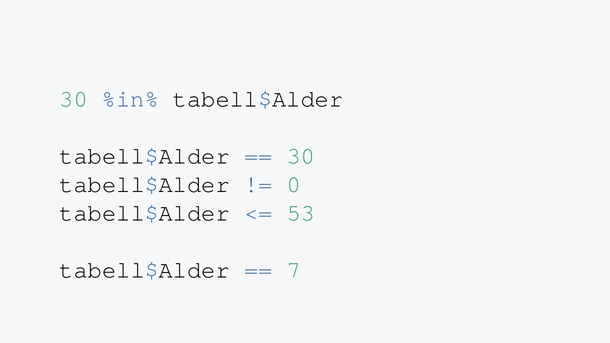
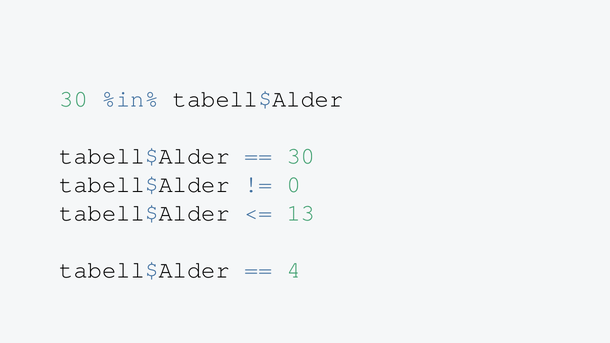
53: 53 -> 13 (301, 213)
7: 7 -> 4 (294, 270)
